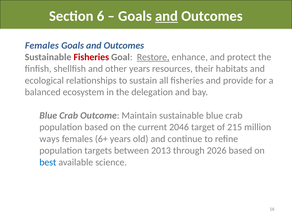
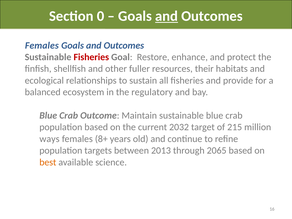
6: 6 -> 0 (101, 16)
Restore underline: present -> none (153, 57)
other years: years -> fuller (139, 69)
delegation: delegation -> regulatory (152, 92)
2046: 2046 -> 2032 (179, 127)
6+: 6+ -> 8+ (101, 139)
2026: 2026 -> 2065 (217, 151)
best colour: blue -> orange (48, 162)
